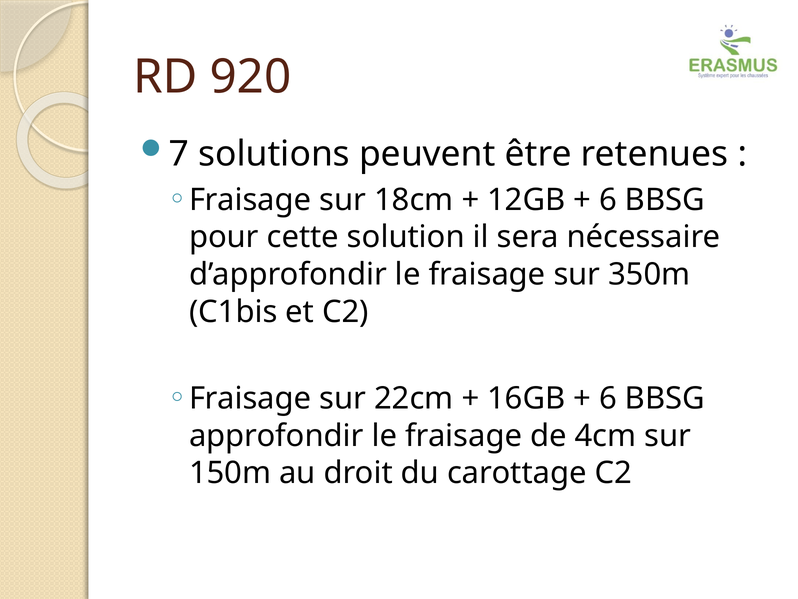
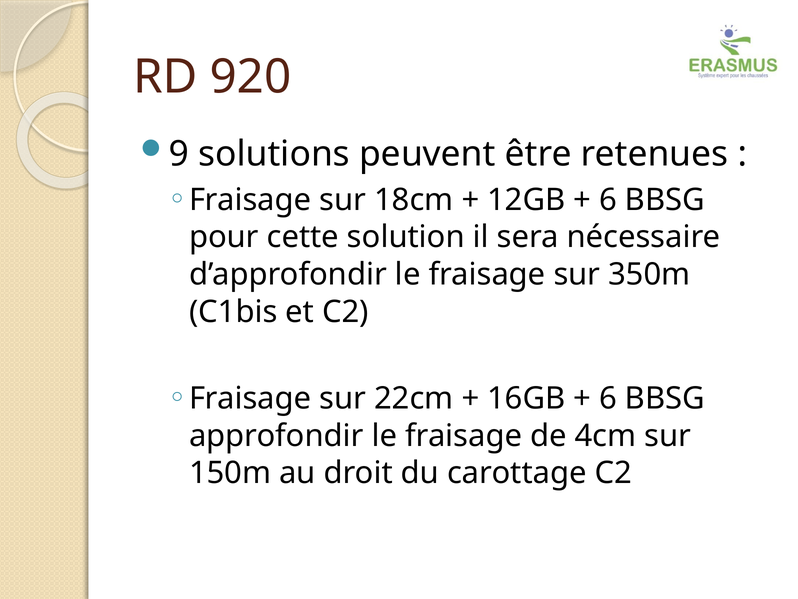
7: 7 -> 9 (179, 154)
